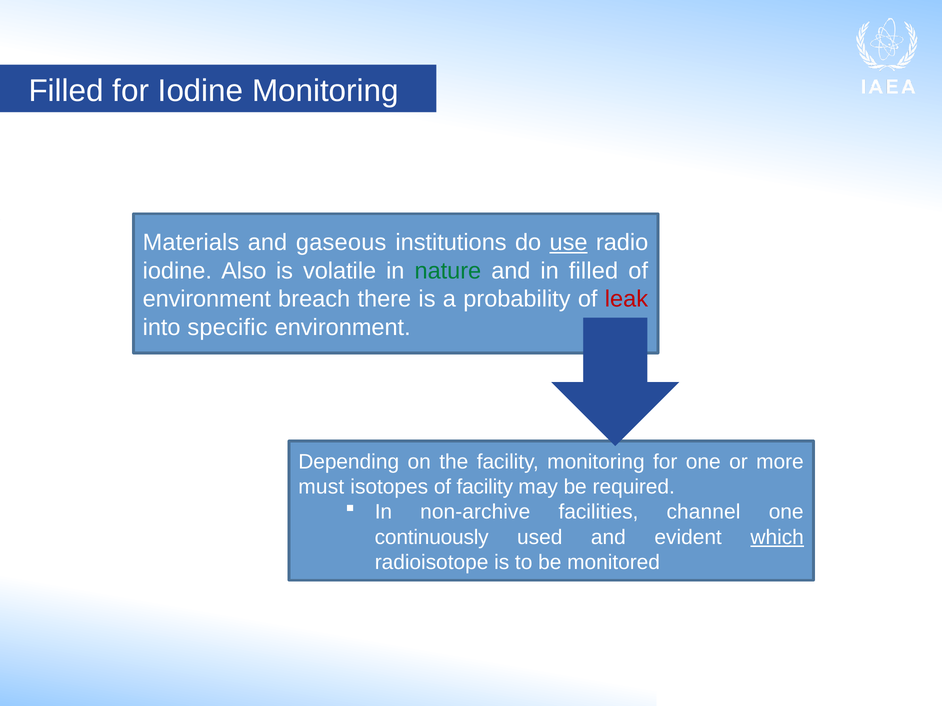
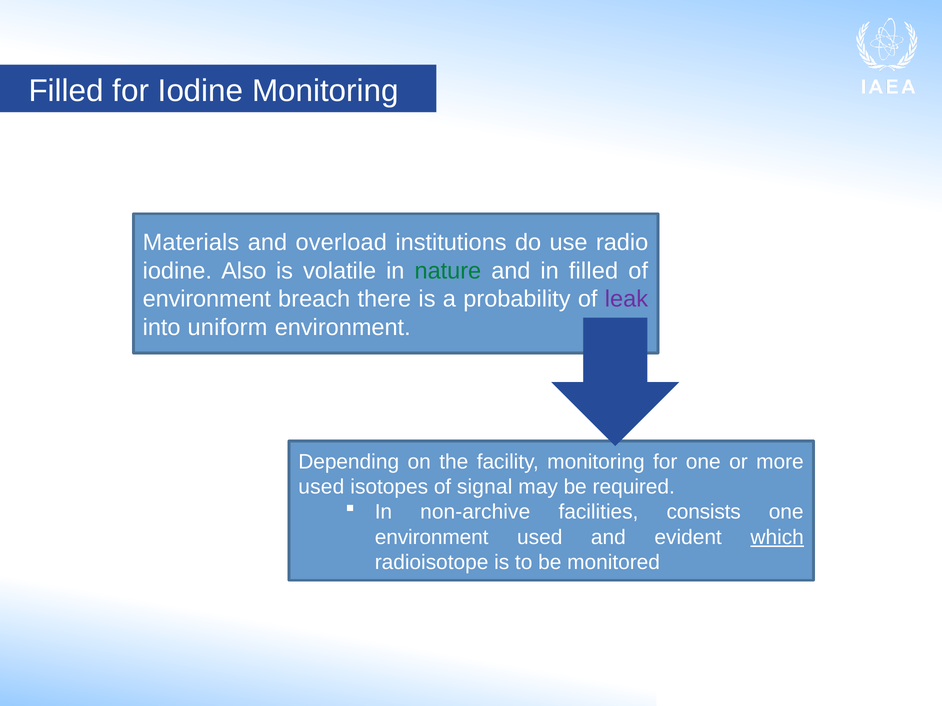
gaseous: gaseous -> overload (341, 243)
use underline: present -> none (569, 243)
leak colour: red -> purple (626, 299)
specific: specific -> uniform (227, 328)
must: must -> used (321, 487)
of facility: facility -> signal (485, 487)
channel: channel -> consists (704, 512)
continuously: continuously -> environment (432, 538)
